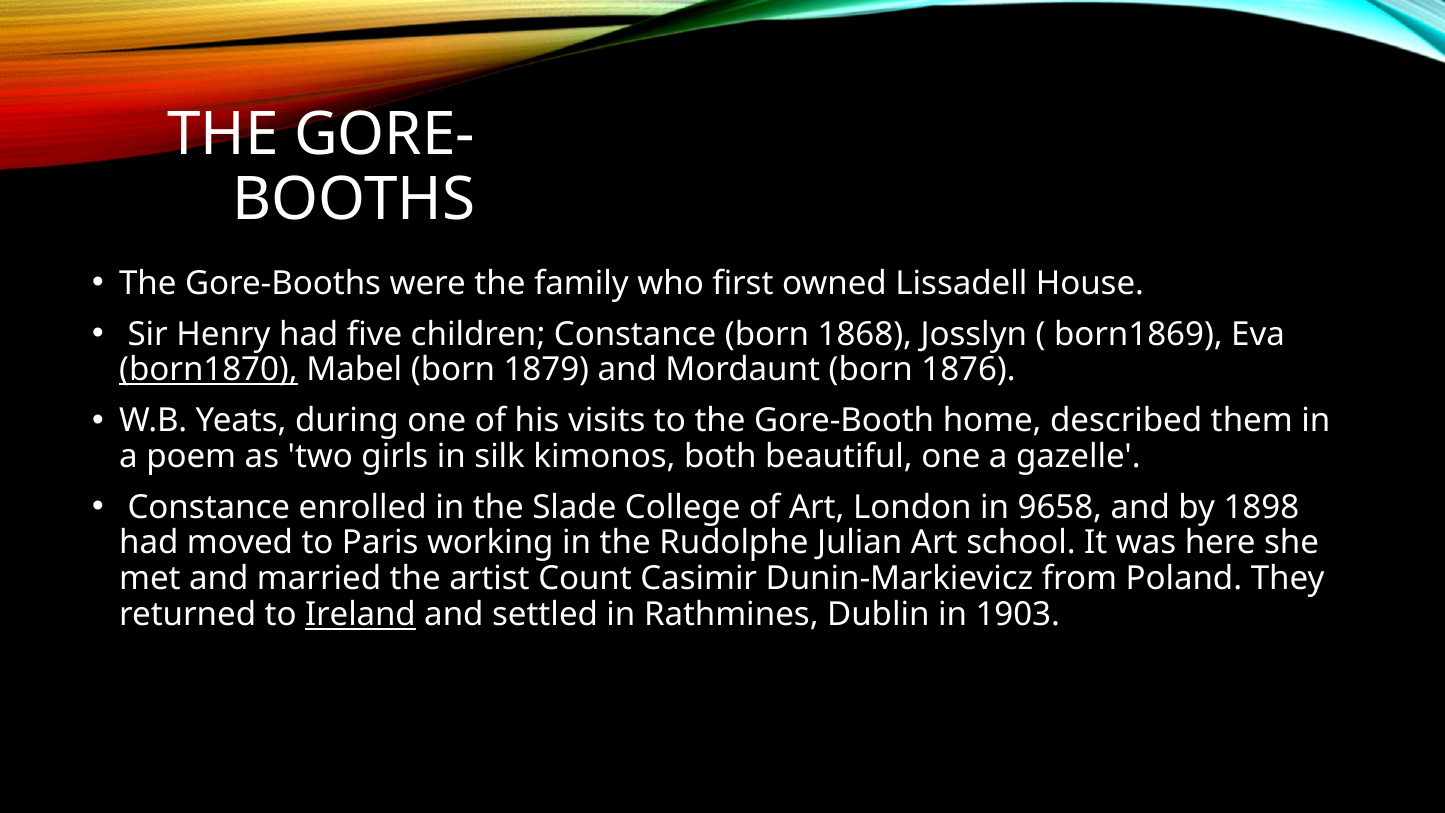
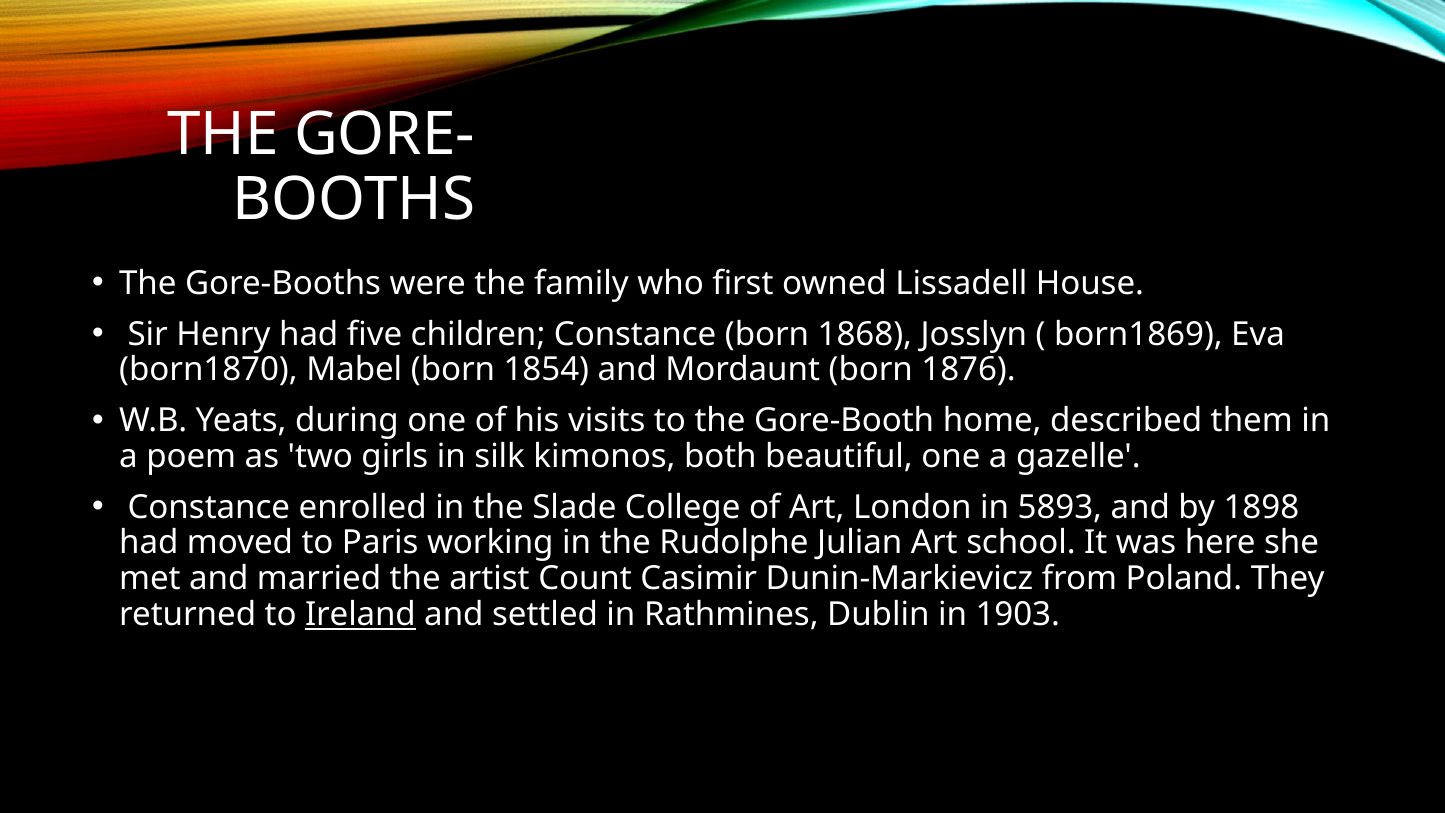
born1870 underline: present -> none (208, 370)
1879: 1879 -> 1854 (546, 370)
9658: 9658 -> 5893 (1060, 507)
